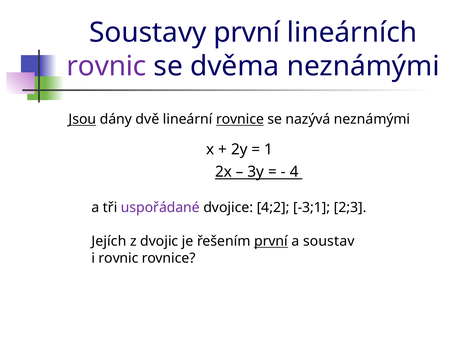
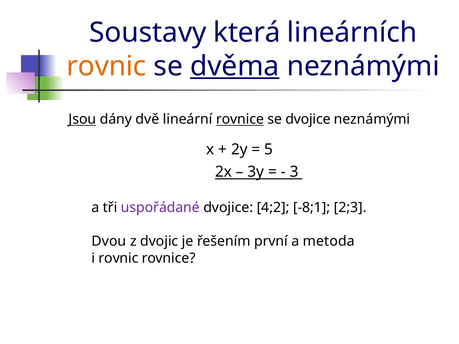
Soustavy první: první -> která (247, 33)
rovnic colour: purple -> orange (107, 66)
dvěma underline: none -> present (235, 66)
se nazývá: nazývá -> dvojice (308, 119)
1: 1 -> 5 (269, 150)
4: 4 -> 3 (294, 172)
-3;1: -3;1 -> -8;1 (312, 208)
Jejích: Jejích -> Dvou (109, 241)
první underline: present -> none (271, 241)
soustav: soustav -> metoda (329, 241)
